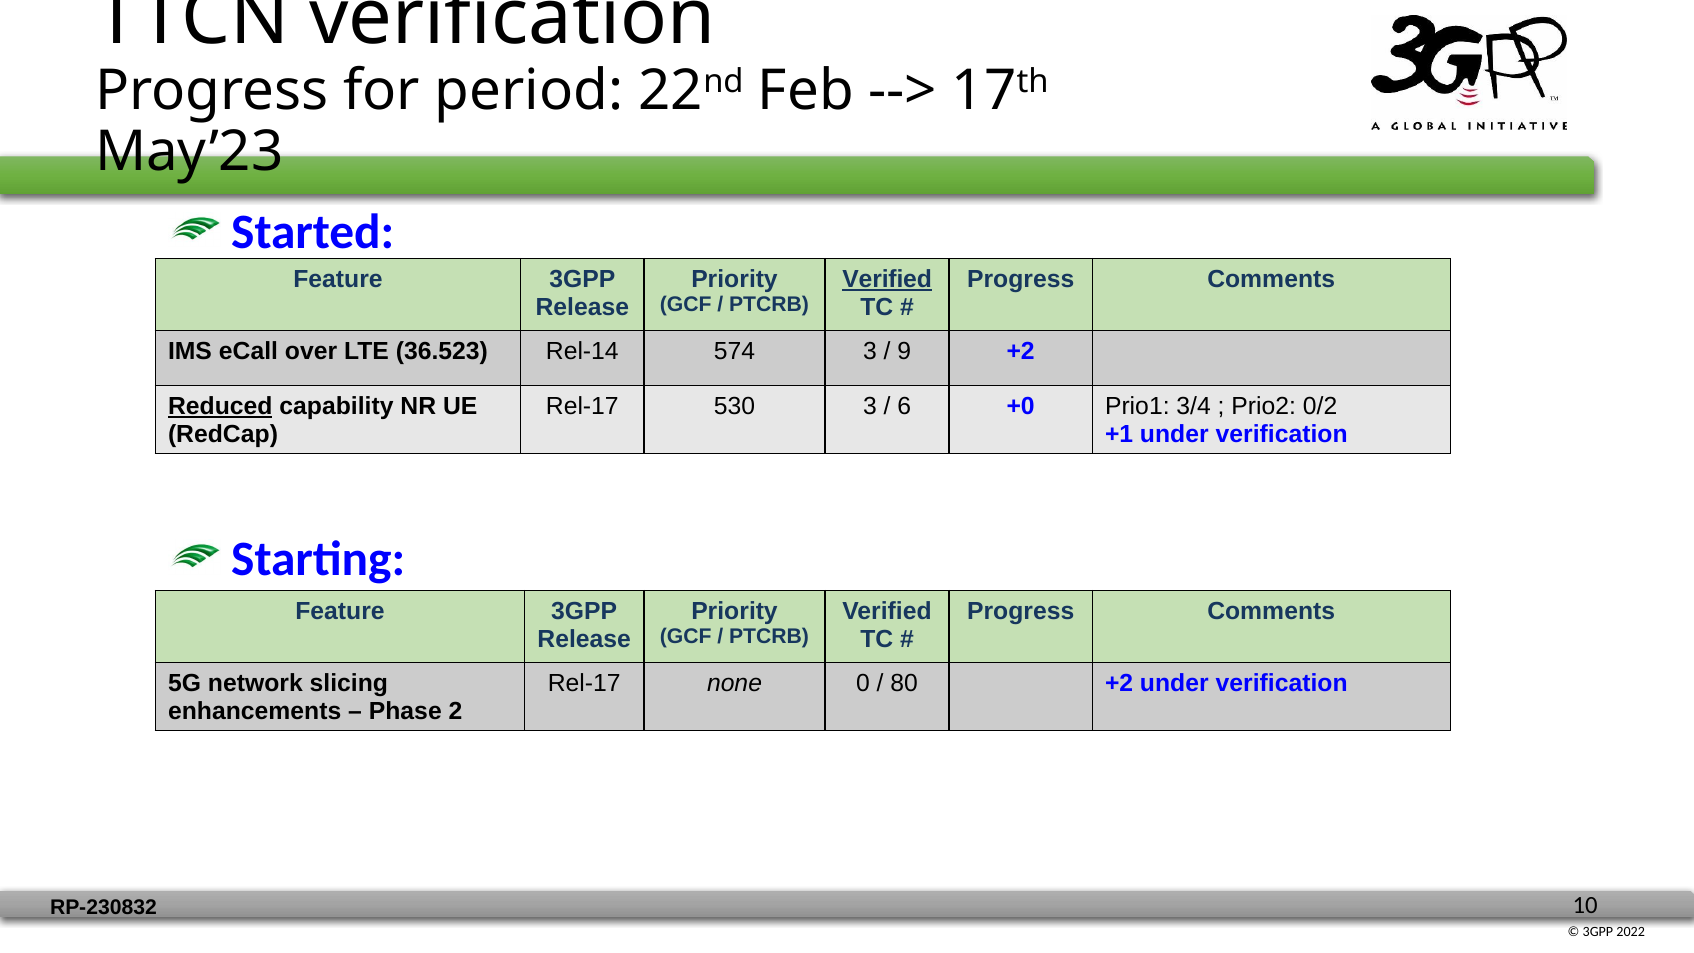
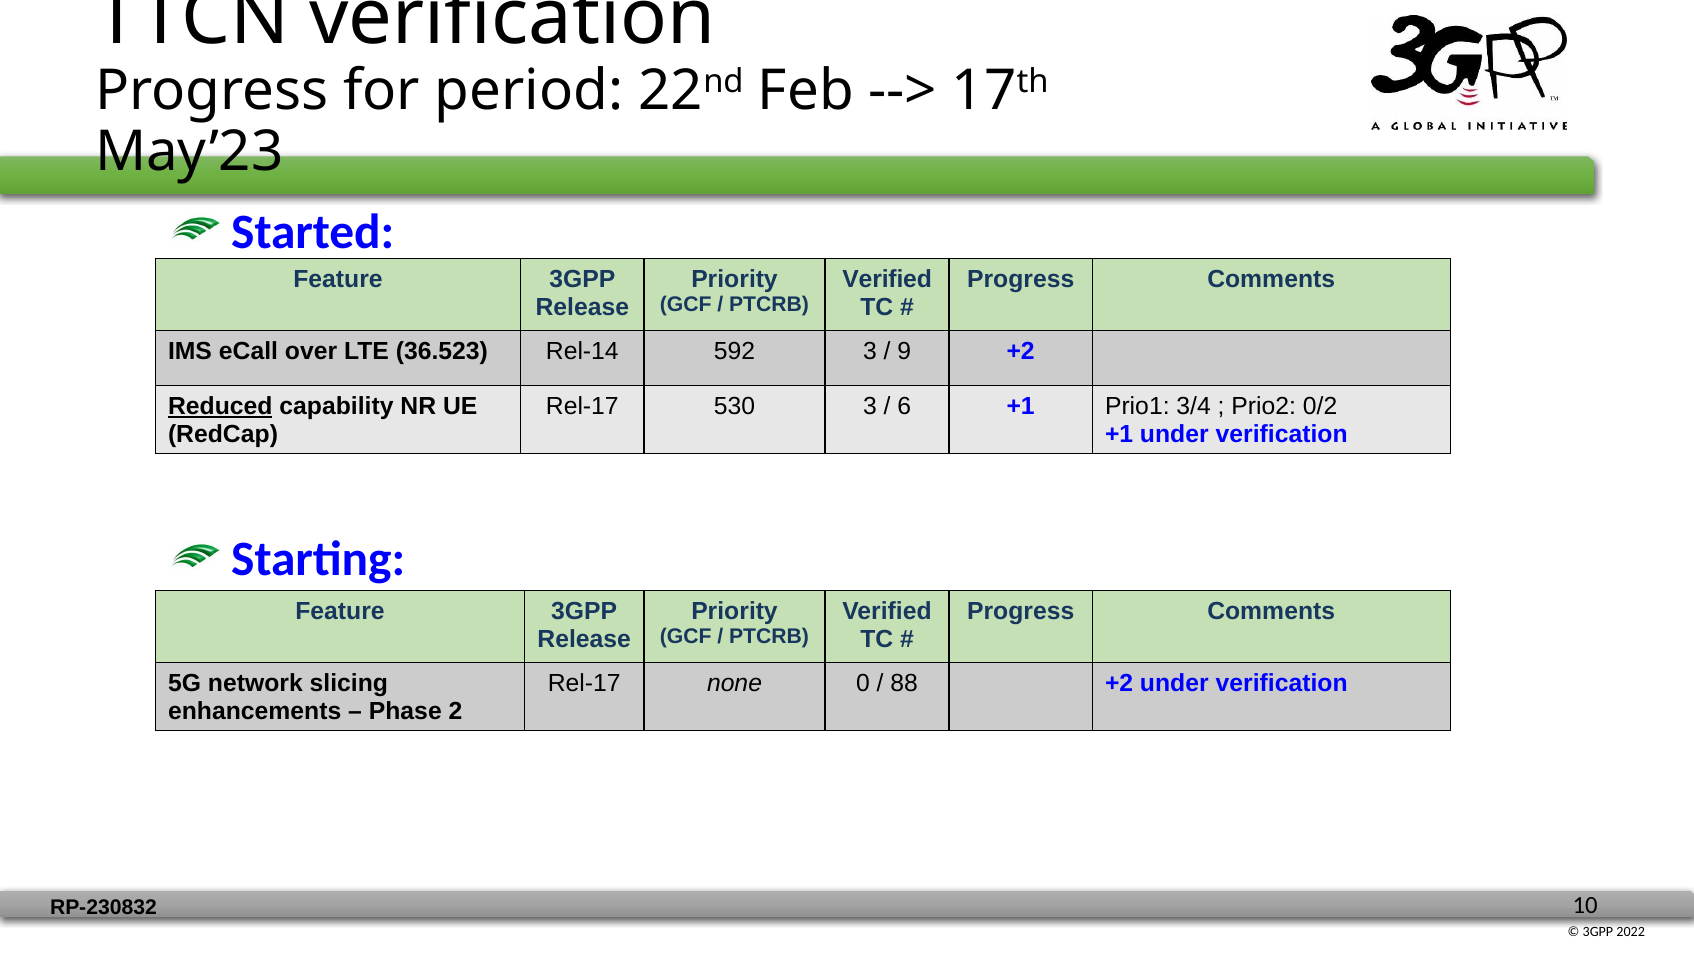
Verified underline: present -> none (887, 279)
574: 574 -> 592 (735, 351)
6 +0: +0 -> +1 (1021, 406)
80: 80 -> 88 (904, 683)
